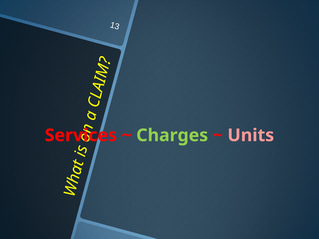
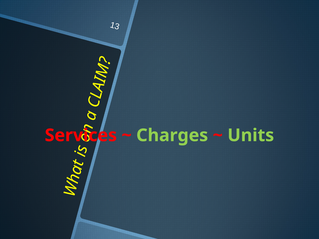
Units colour: pink -> light green (251, 135)
